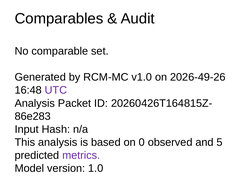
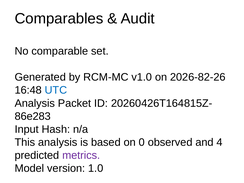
2026-49-26: 2026-49-26 -> 2026-82-26 (198, 77)
UTC colour: purple -> blue (56, 90)
5: 5 -> 4 (220, 142)
